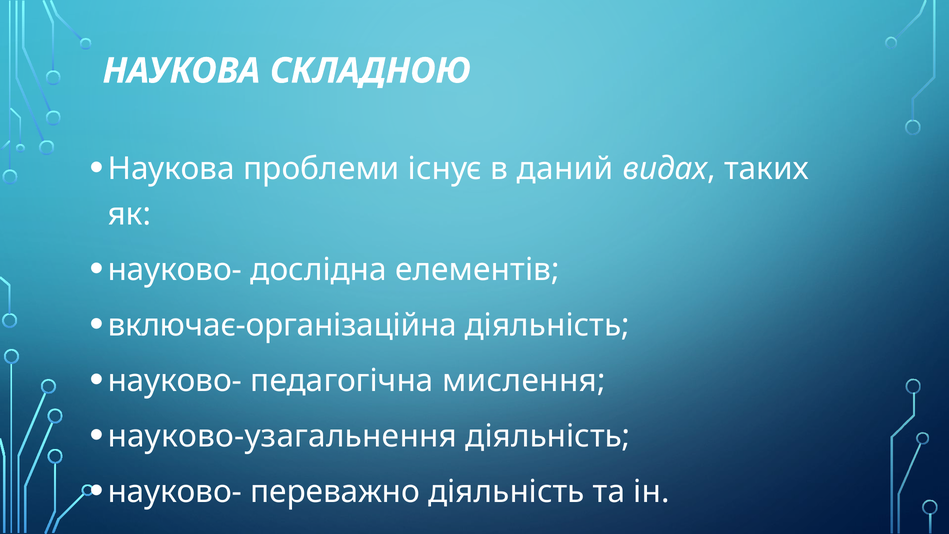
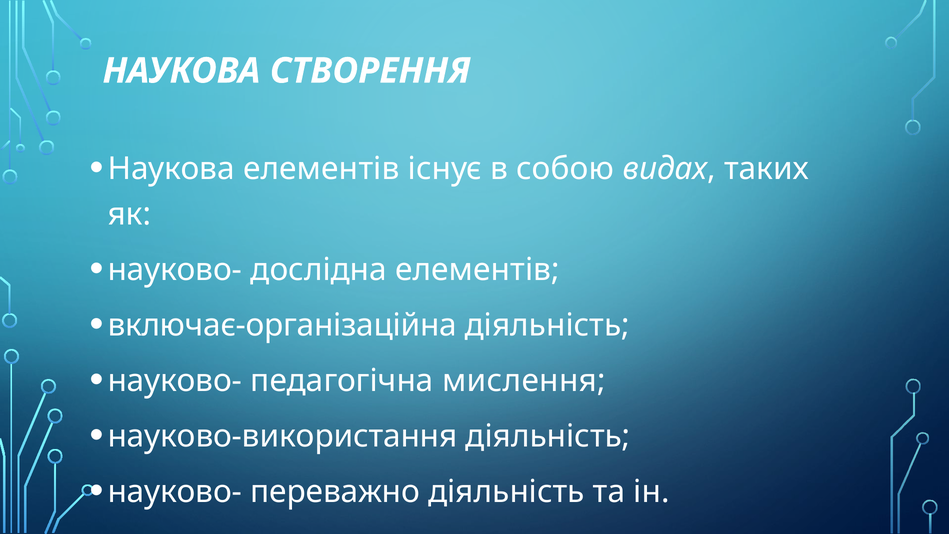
СКЛАДНОЮ: СКЛАДНОЮ -> СТВОРЕННЯ (370, 71)
Наукова проблеми: проблеми -> елементів (321, 169)
даний: даний -> собою (565, 169)
науково-узагальнення: науково-узагальнення -> науково-використання (282, 436)
